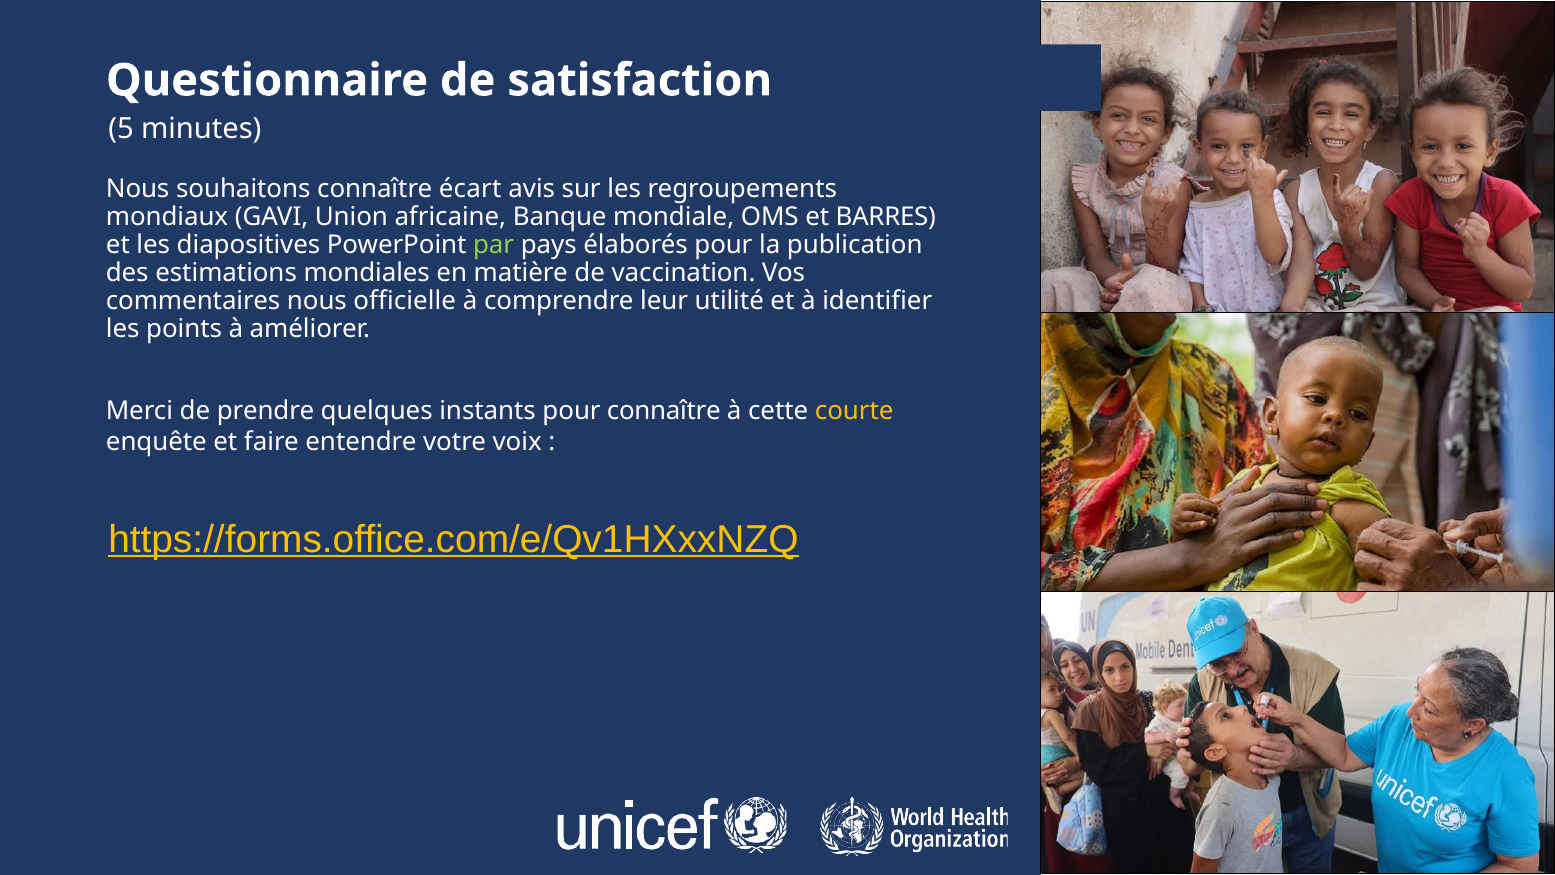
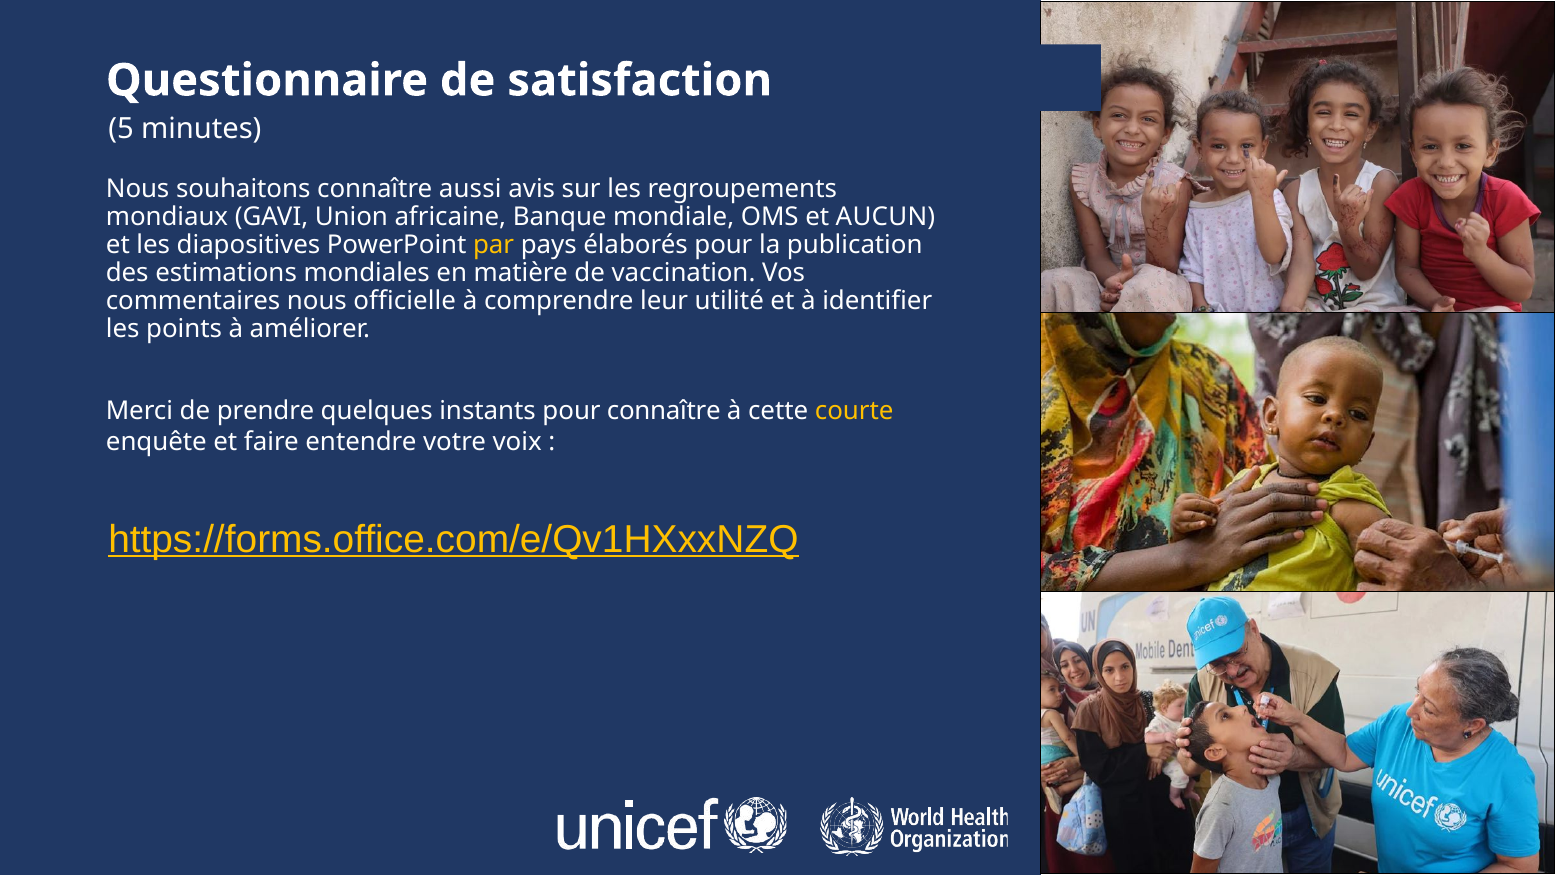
écart: écart -> aussi (470, 189)
BARRES: BARRES -> AUCUN (886, 217)
par colour: light green -> yellow (494, 245)
